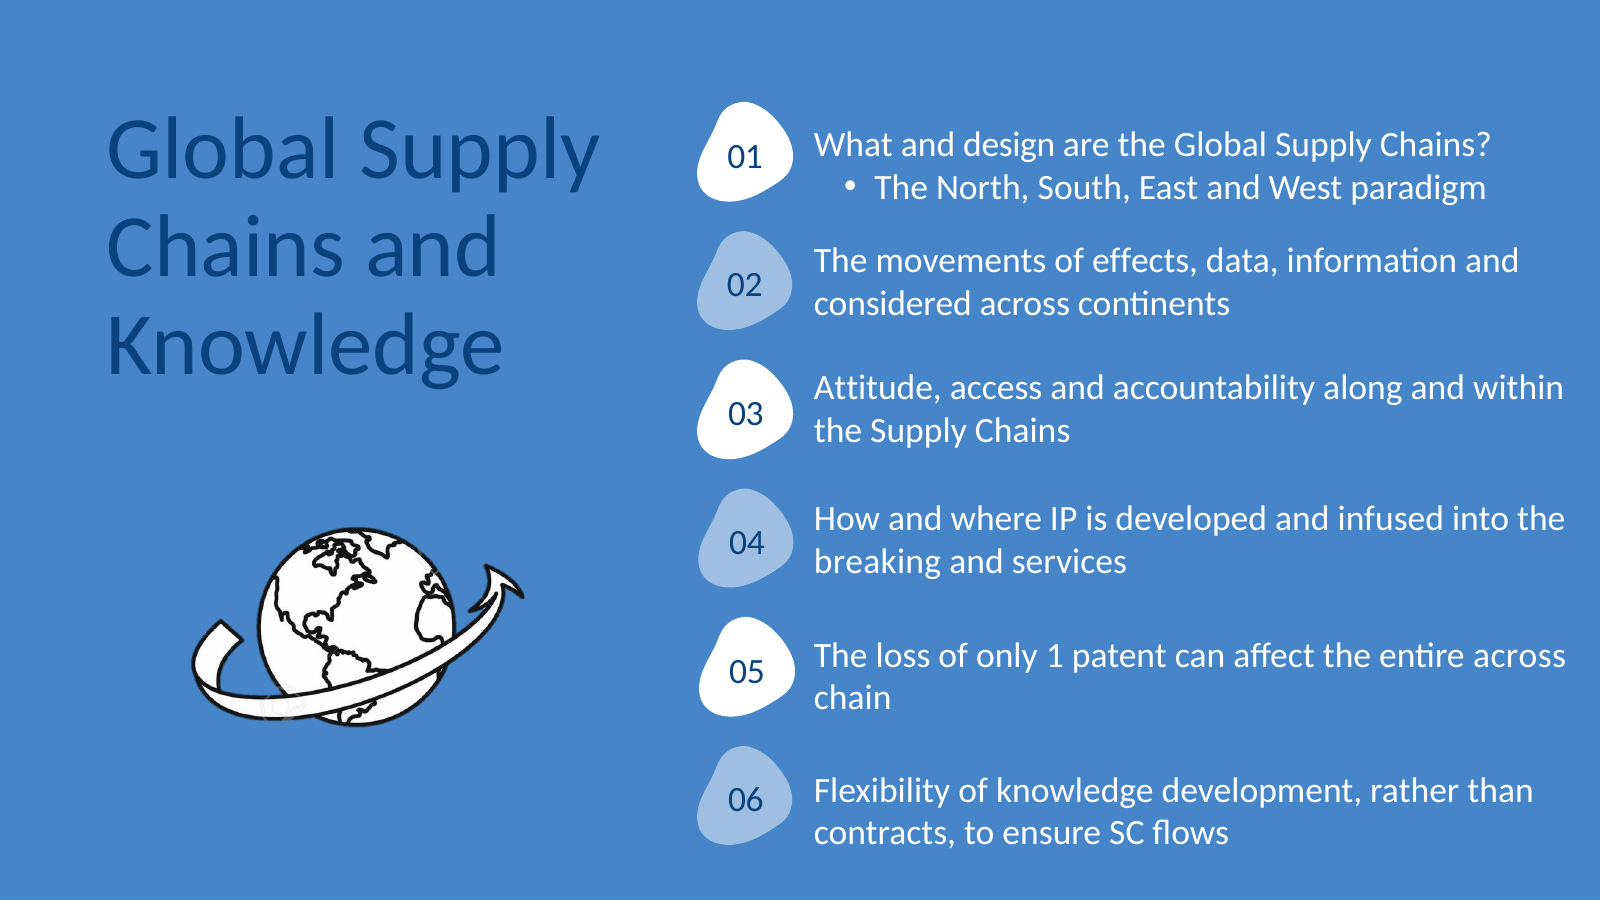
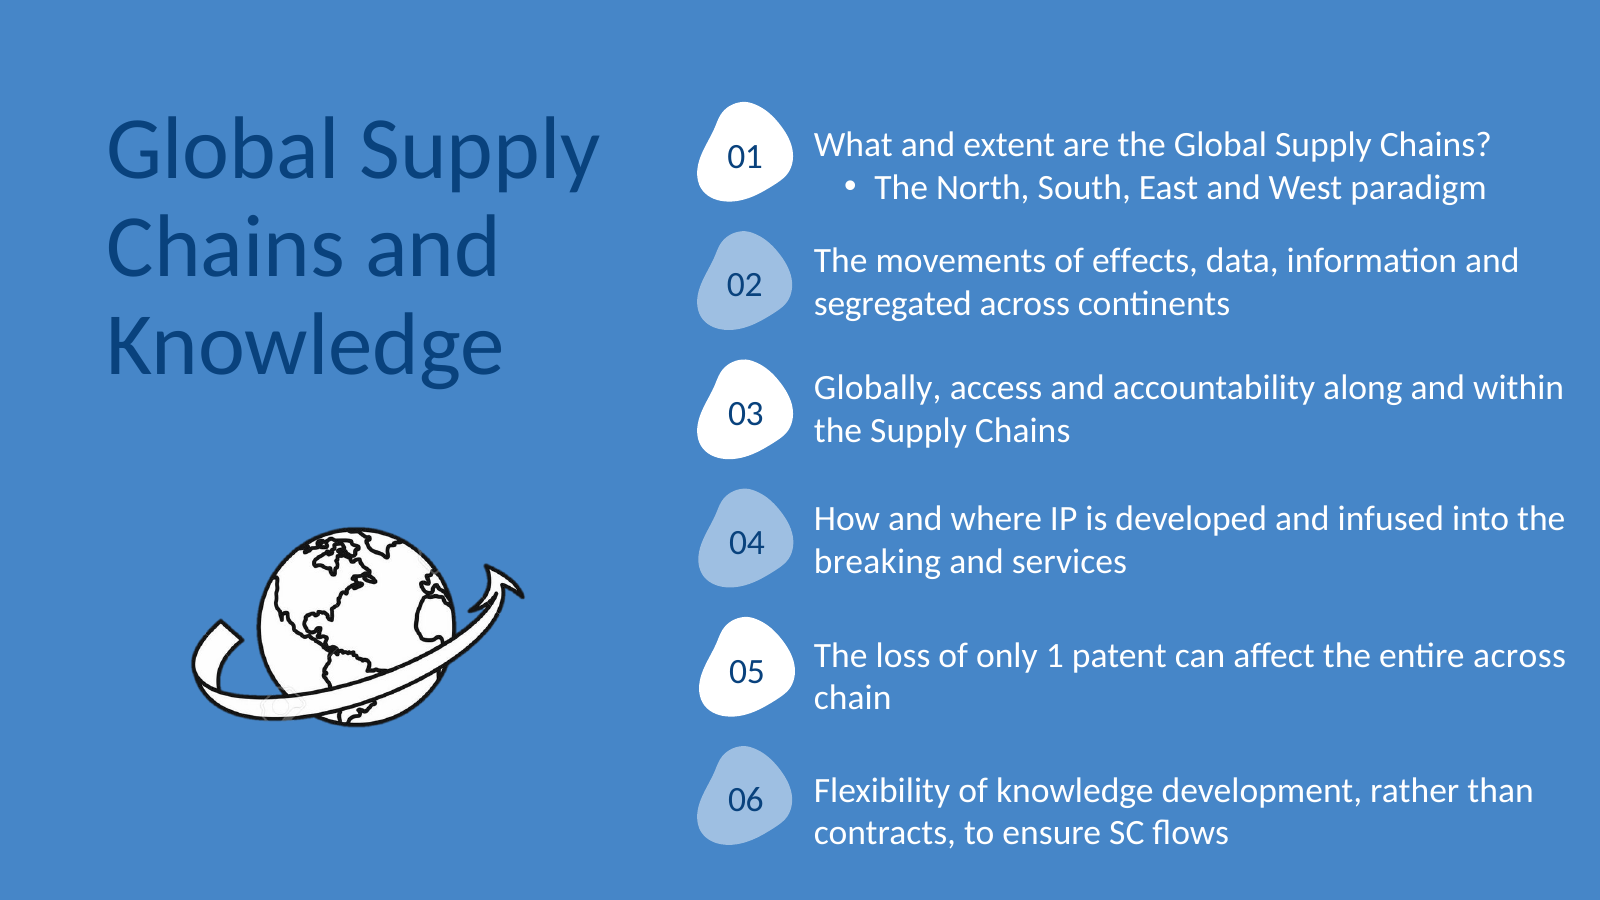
design: design -> extent (1009, 145)
considered: considered -> segregated (893, 304)
Attitude: Attitude -> Globally (878, 388)
